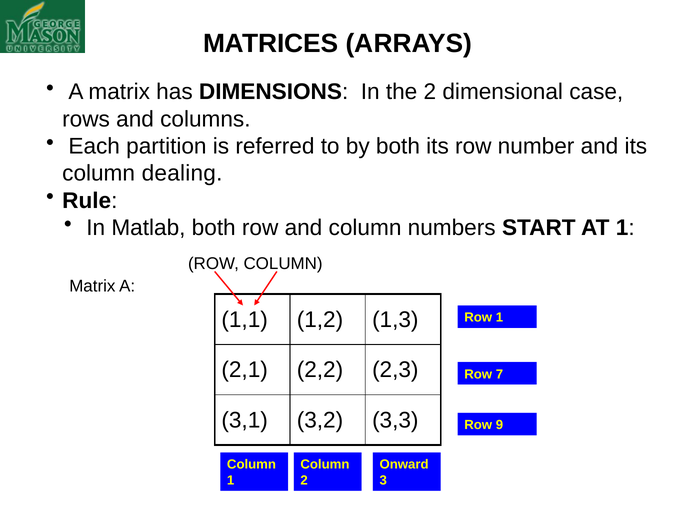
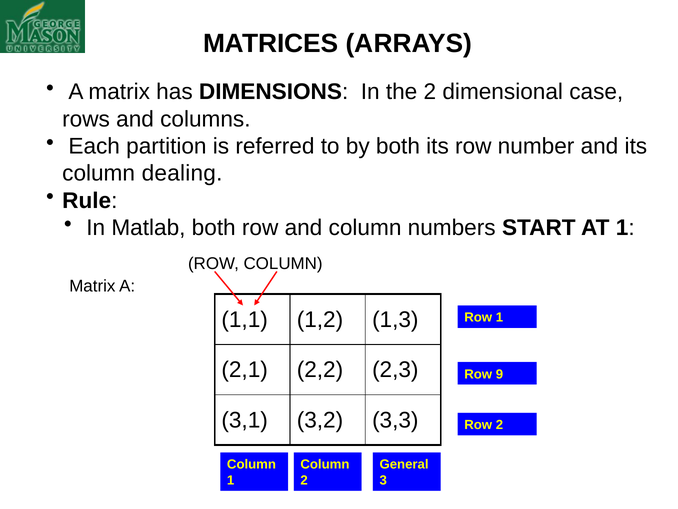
7: 7 -> 9 (499, 374)
Row 9: 9 -> 2 (499, 425)
Onward: Onward -> General (404, 464)
